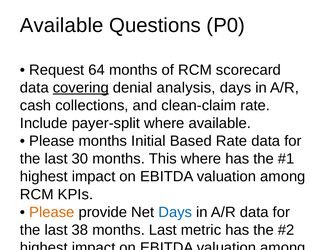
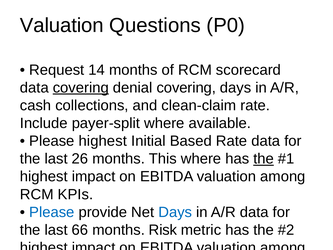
Available: Available -> Valuation (62, 25)
64: 64 -> 14 (97, 70)
denial analysis: analysis -> covering (186, 88)
Please months: months -> highest (103, 141)
30: 30 -> 26 (80, 159)
the underline: none -> present (264, 159)
Please colour: orange -> blue (52, 212)
38: 38 -> 66 (80, 230)
months Last: Last -> Risk (163, 230)
